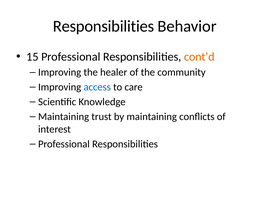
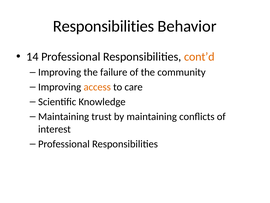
15: 15 -> 14 (32, 57)
healer: healer -> failure (114, 72)
access colour: blue -> orange (97, 87)
